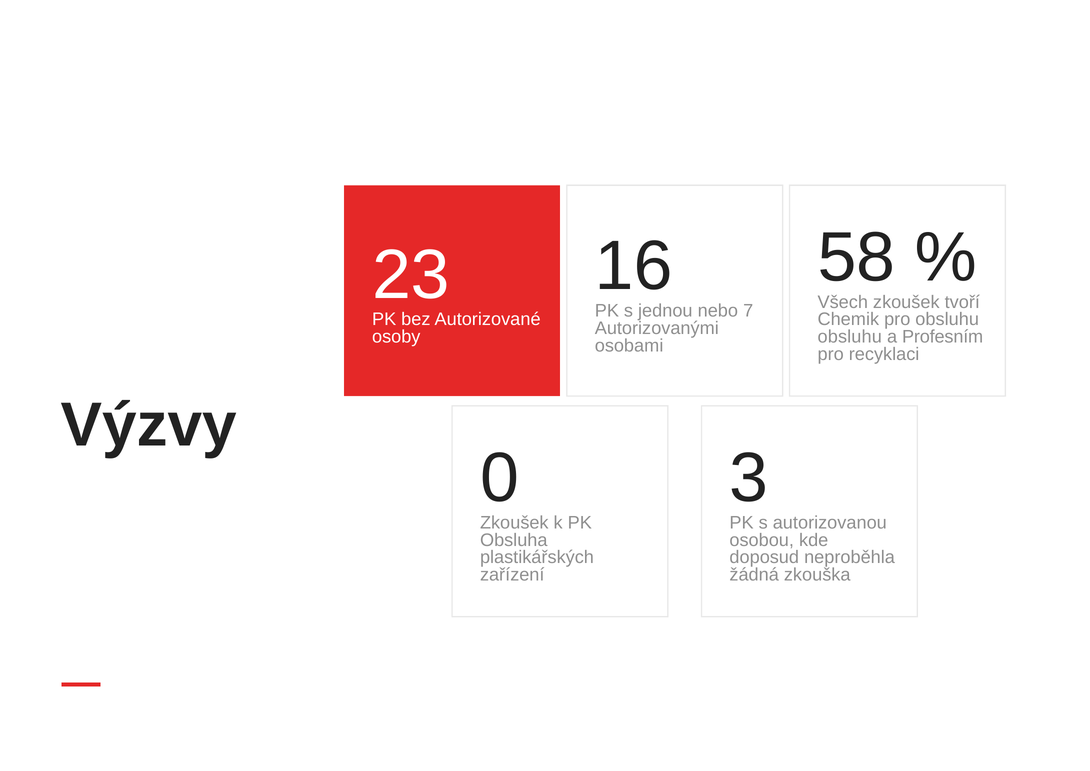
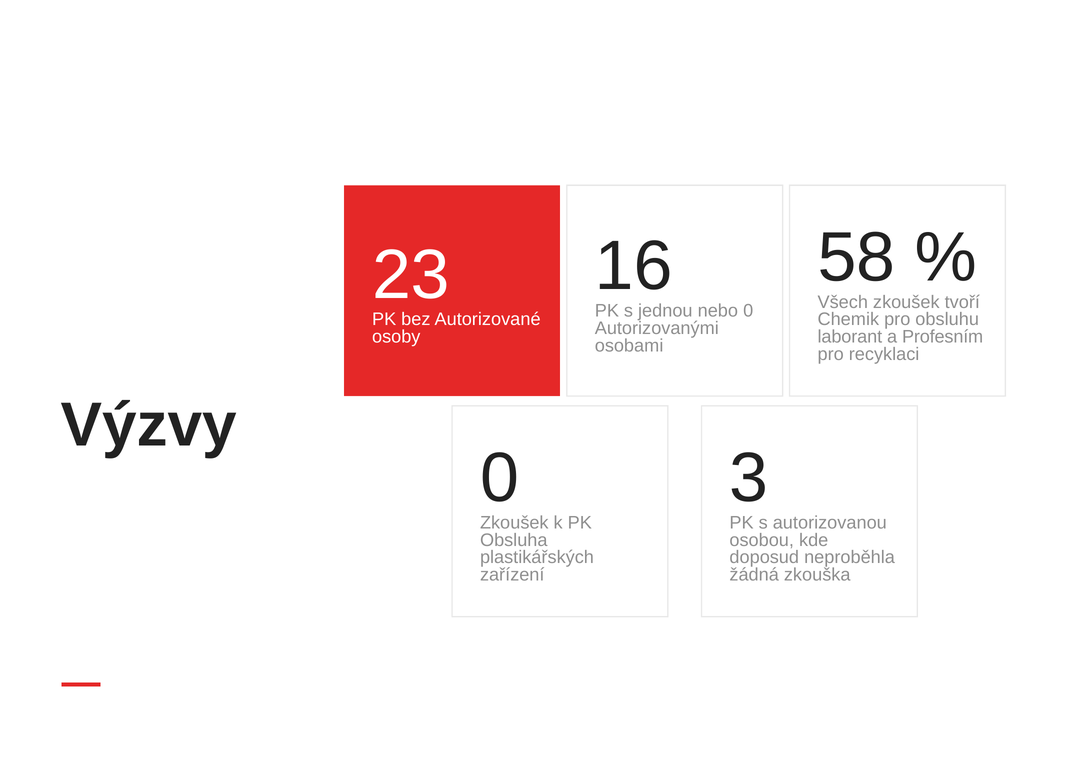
nebo 7: 7 -> 0 (748, 311)
obsluhu: obsluhu -> laborant (850, 337)
